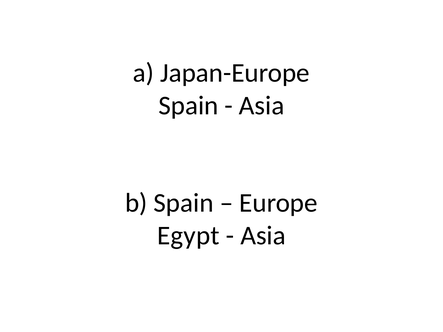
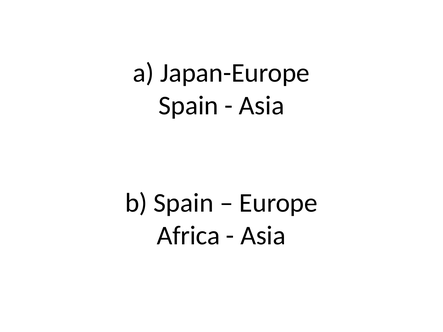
Egypt: Egypt -> Africa (189, 236)
